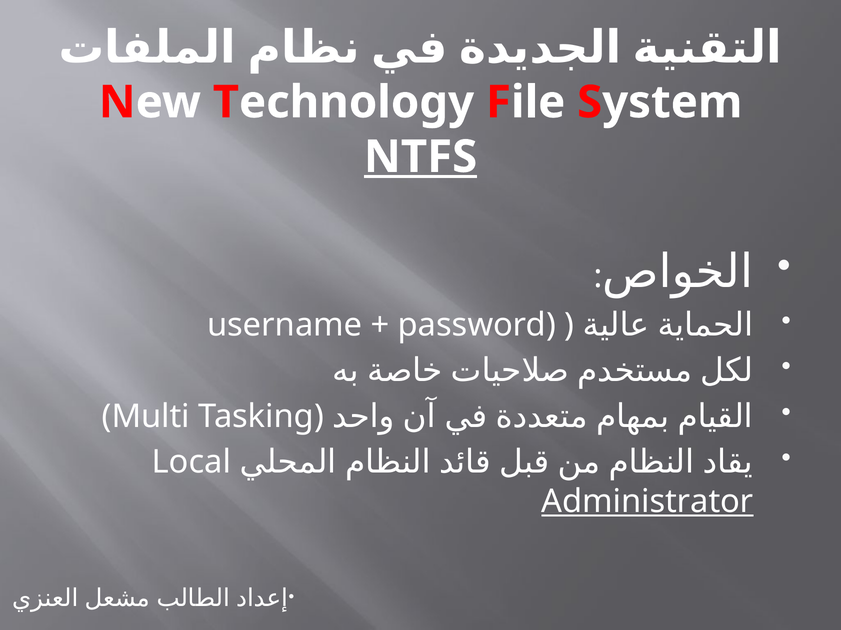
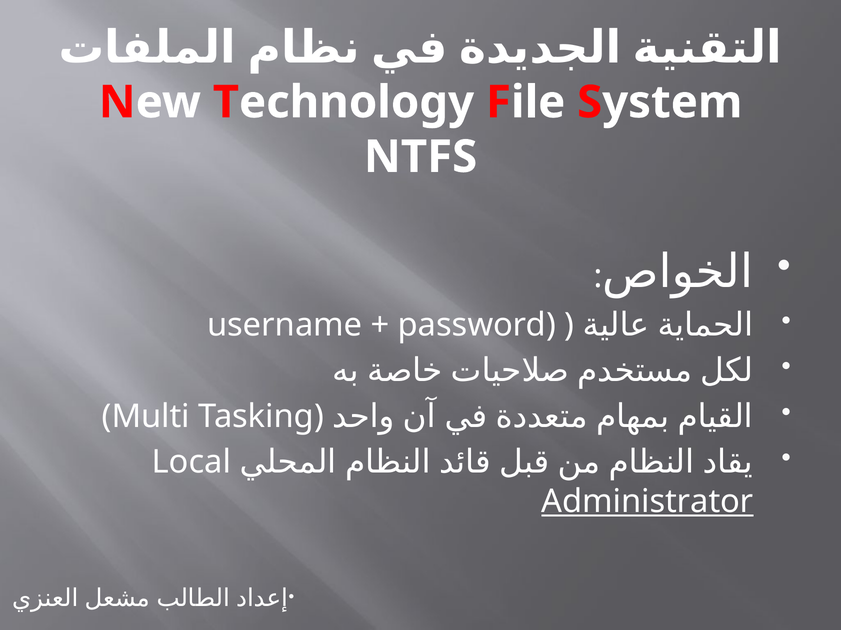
NTFS underline: present -> none (421, 157)
